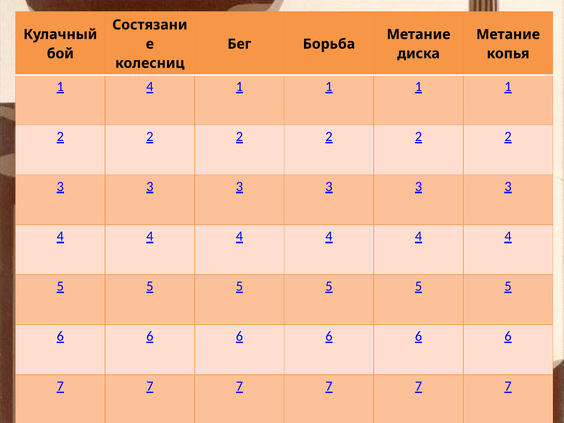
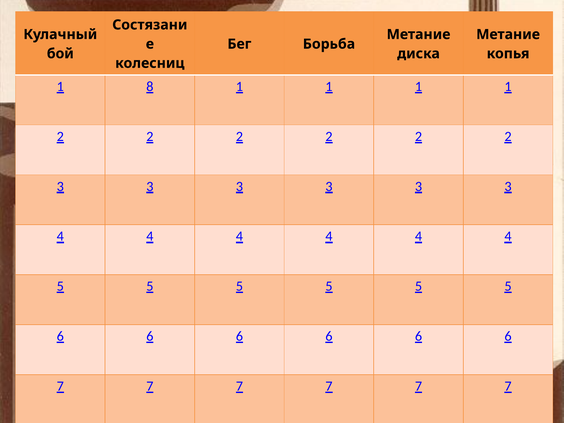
1 4: 4 -> 8 (150, 86)
